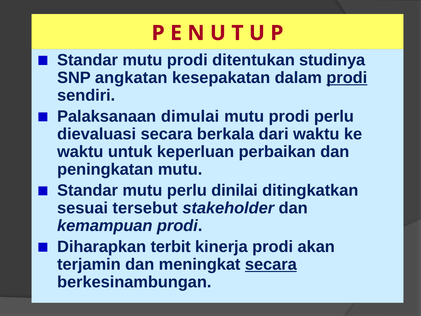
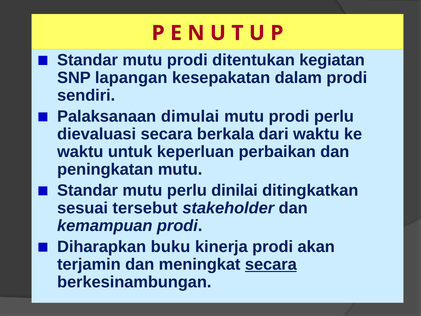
studinya: studinya -> kegiatan (332, 60)
angkatan: angkatan -> lapangan (131, 78)
prodi underline: present -> none (347, 78)
terbit: terbit -> buku (170, 247)
